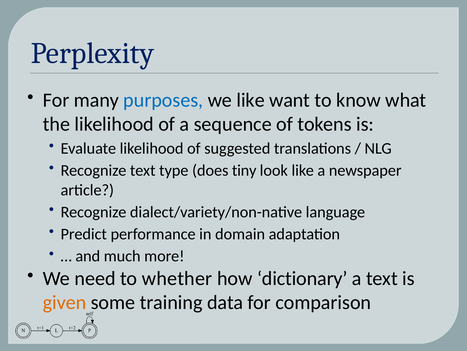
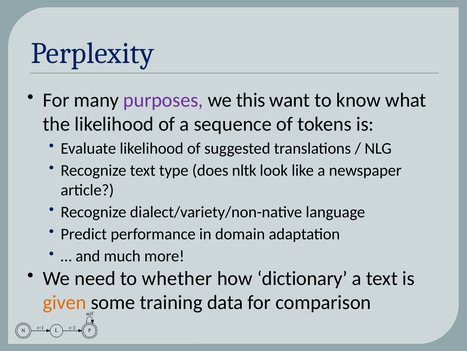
purposes colour: blue -> purple (163, 100)
we like: like -> this (251, 100)
tiny: tiny -> nltk (244, 170)
